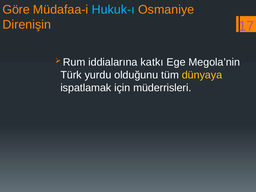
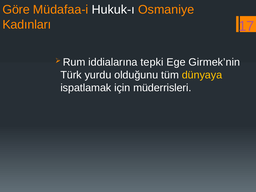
Hukuk-ı colour: light blue -> white (113, 10)
Direnişin: Direnişin -> Kadınları (27, 25)
katkı: katkı -> tepki (152, 62)
Megola’nin: Megola’nin -> Girmek’nin (214, 62)
